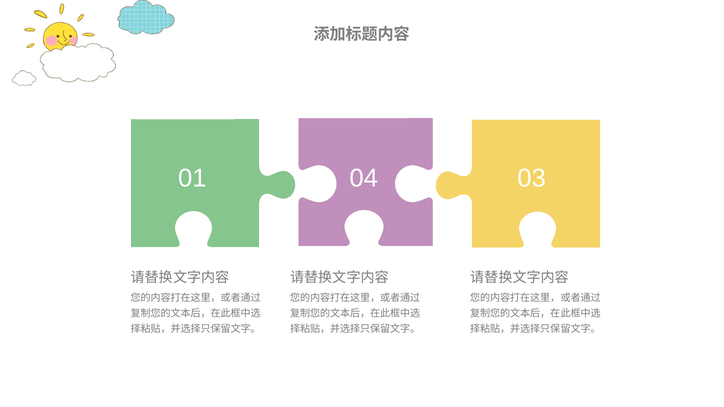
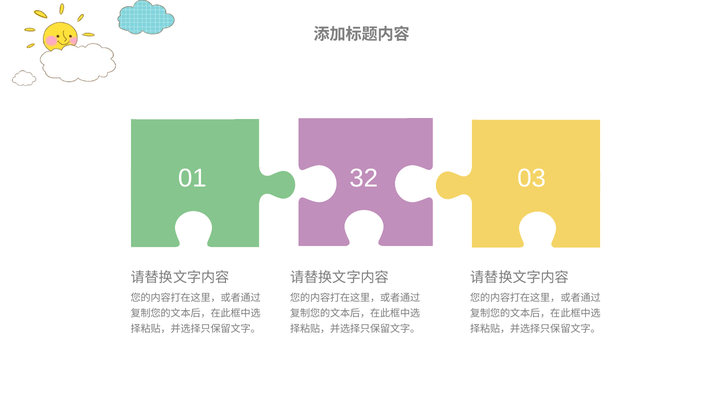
04: 04 -> 32 (364, 178)
